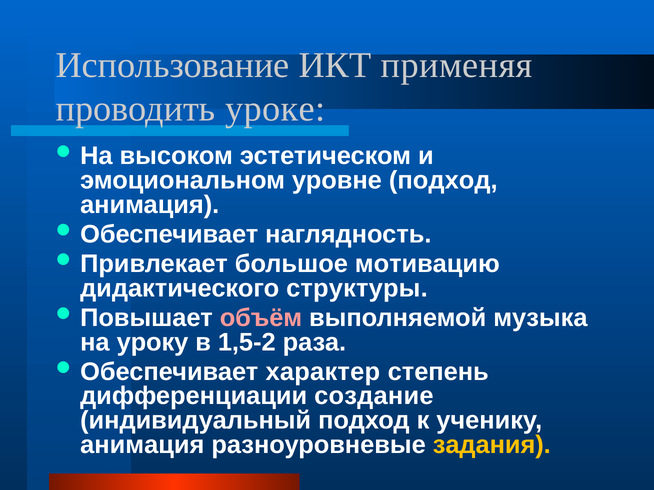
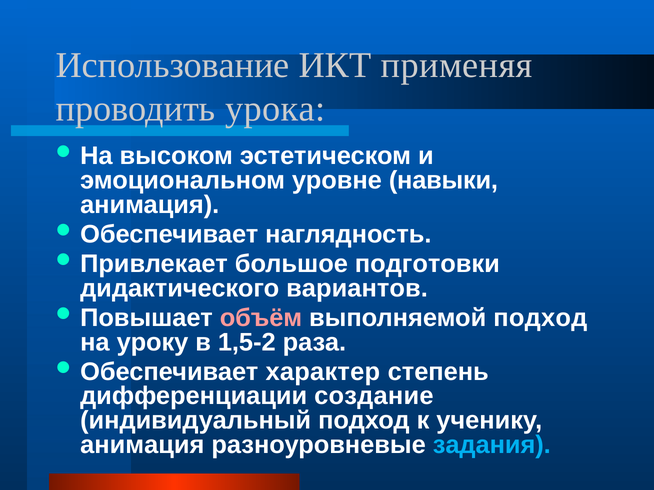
уроке: уроке -> урока (275, 109)
уровне подход: подход -> навыки (443, 181)
мотивацию: мотивацию -> подготовки (427, 264)
структуры: структуры -> вариантов (357, 289)
выполняемой музыка: музыка -> подход (540, 318)
задания colour: yellow -> light blue (492, 445)
